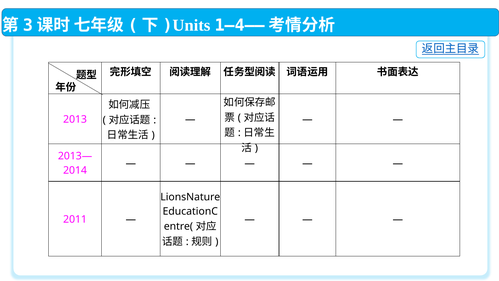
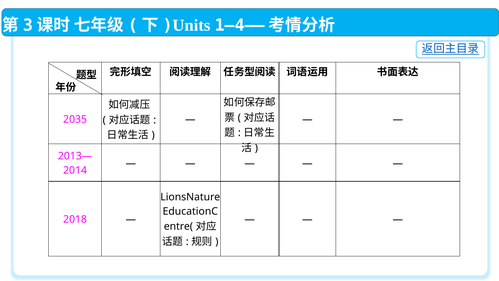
2013: 2013 -> 2035 (75, 119)
2011: 2011 -> 2018 (75, 219)
